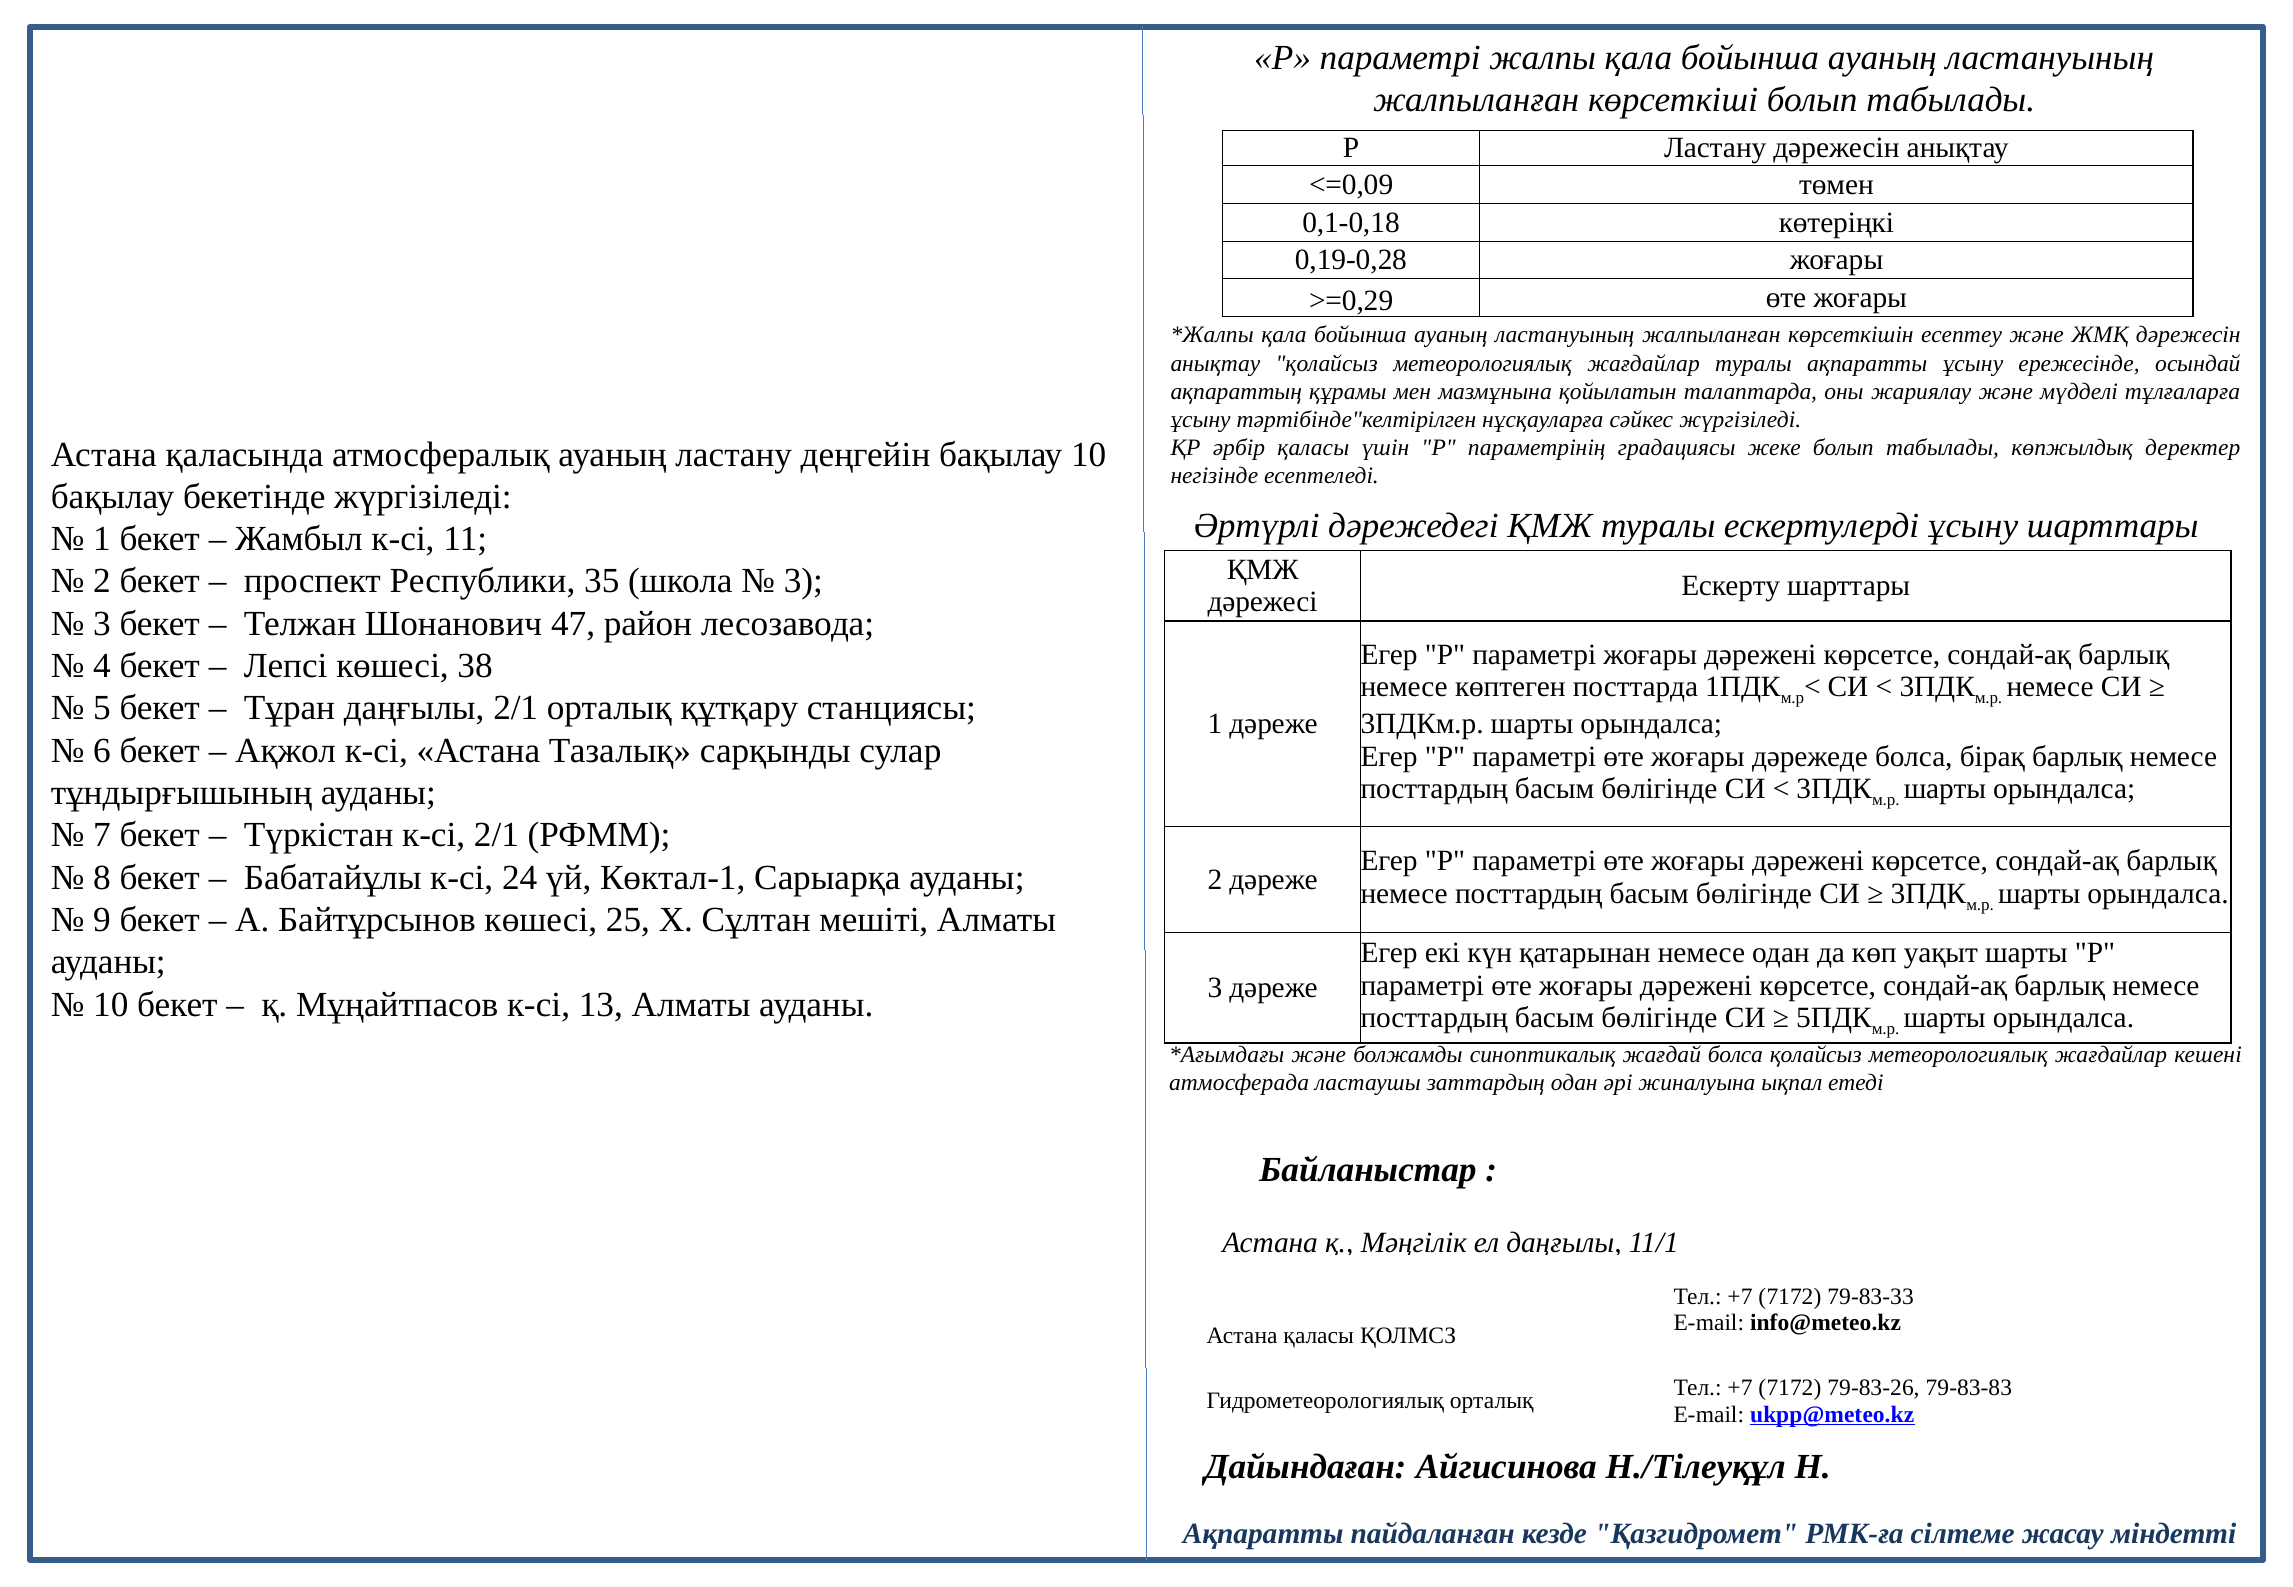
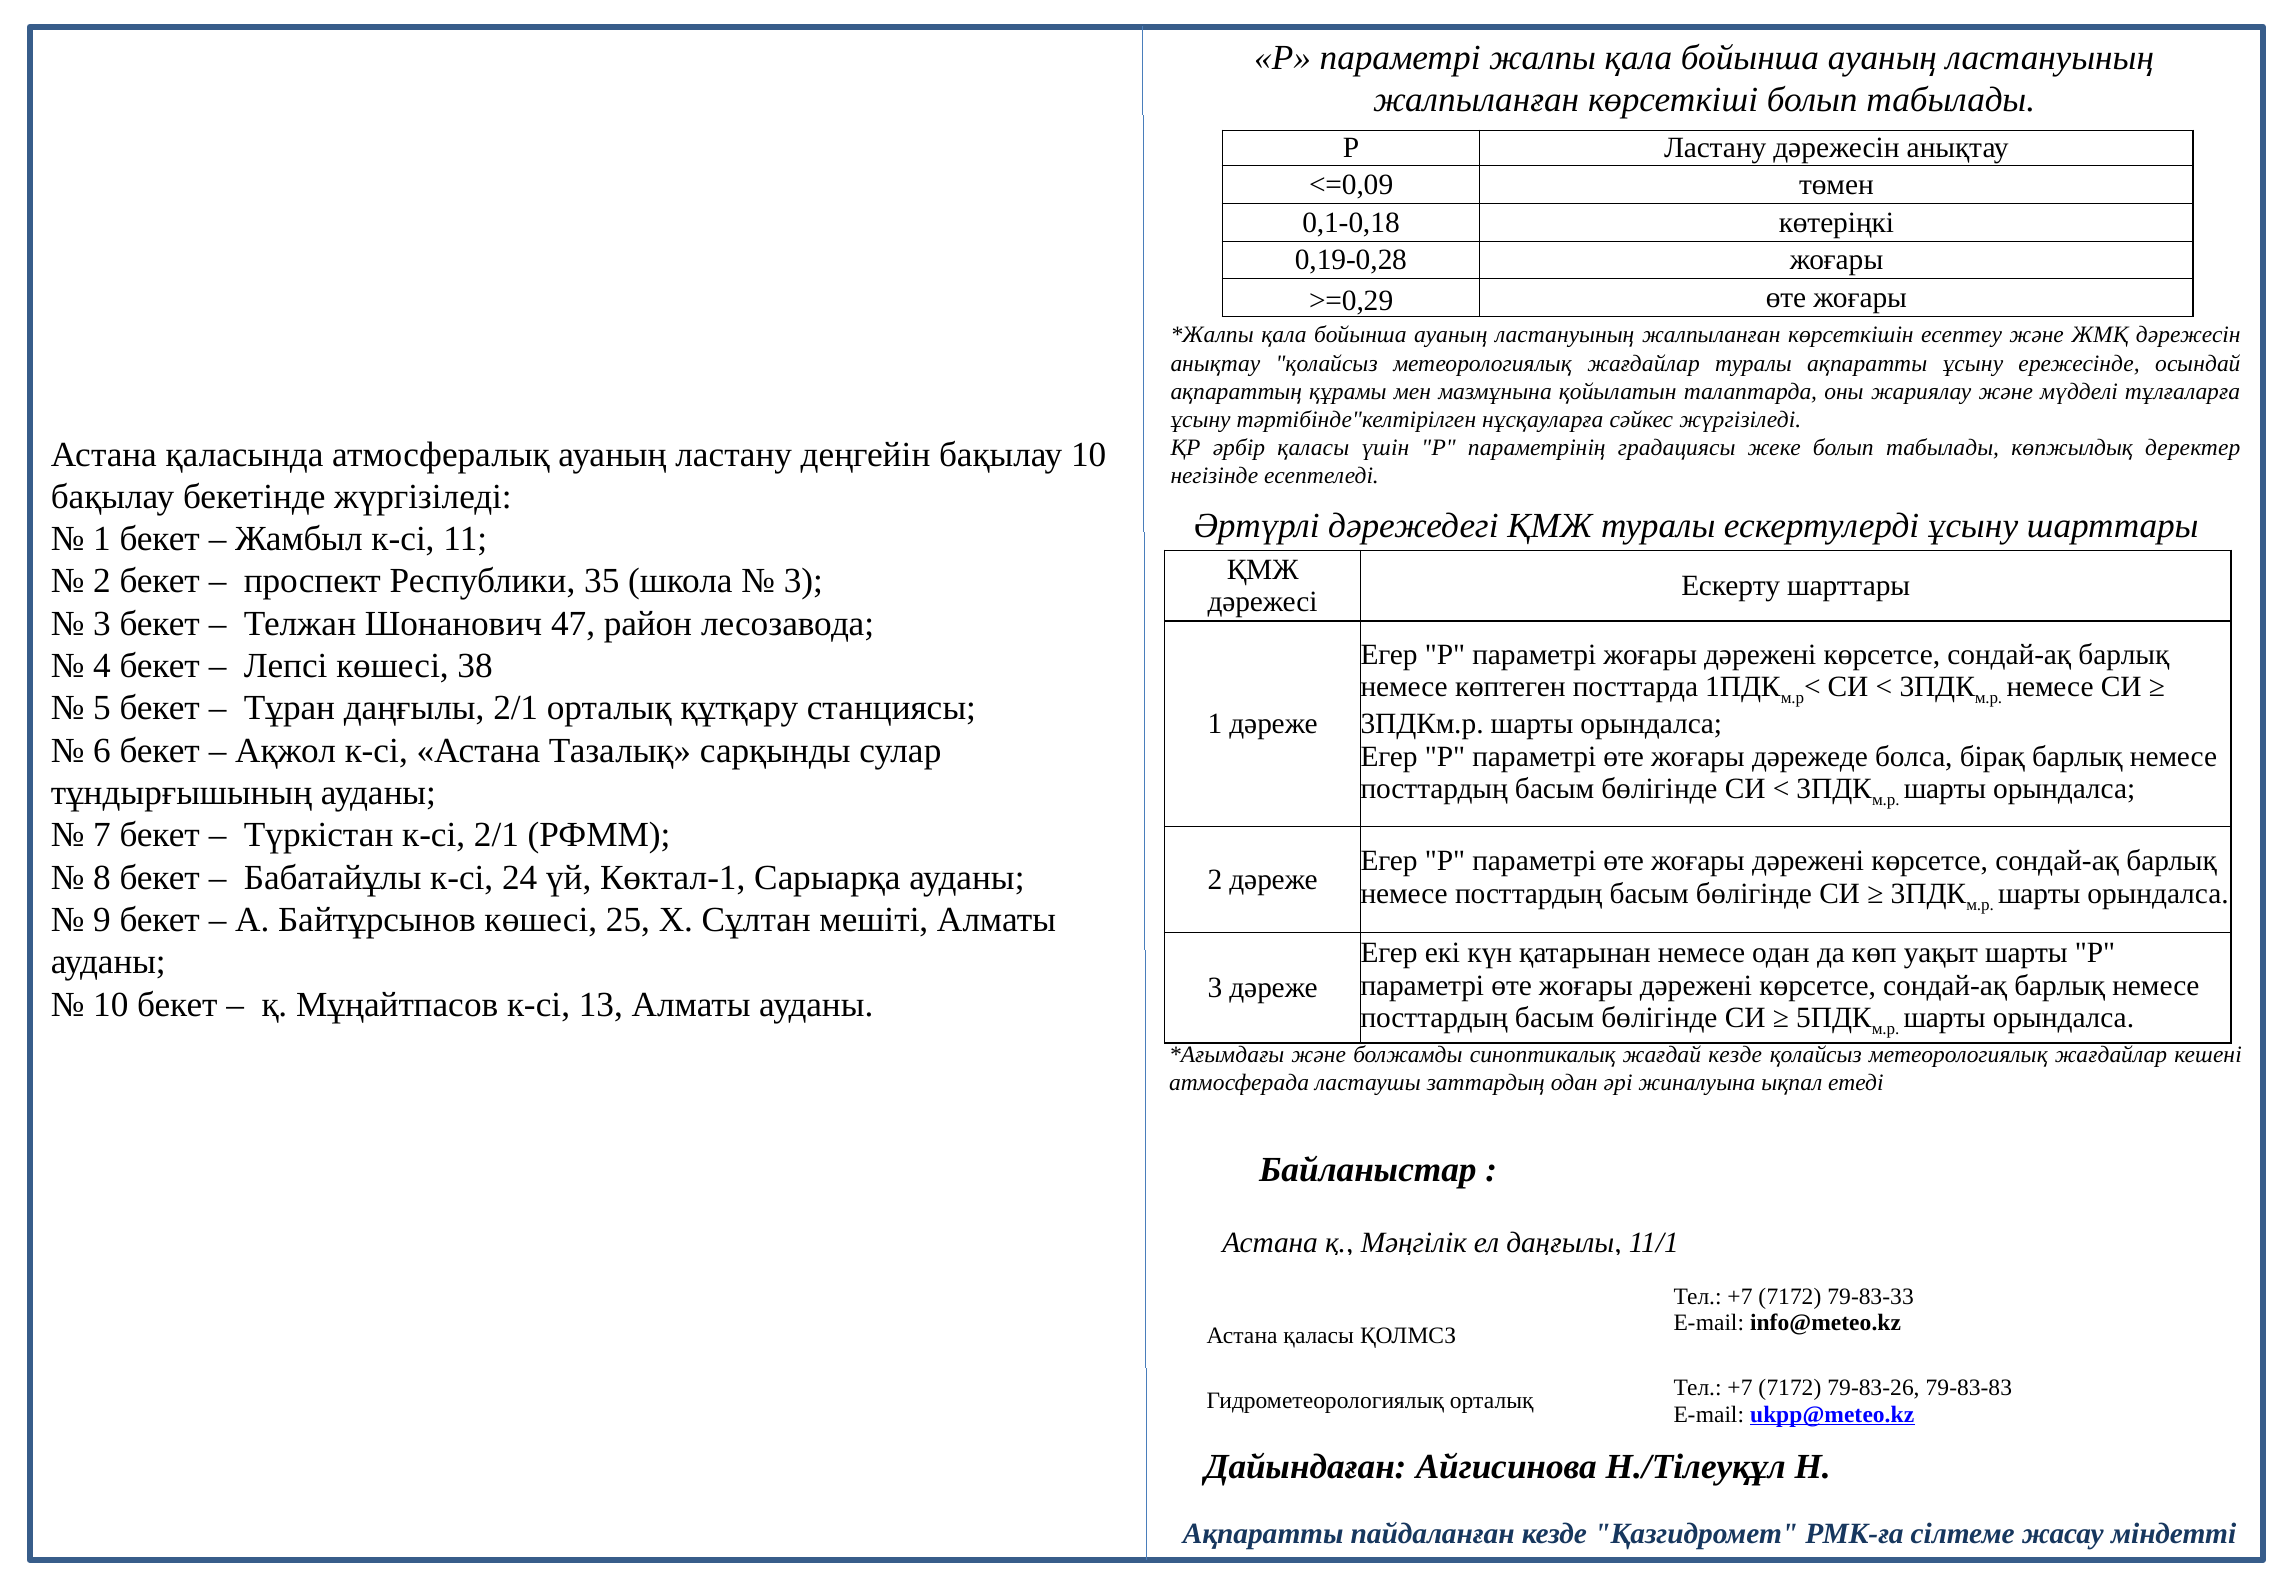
жағдай болса: болса -> кезде (1735, 1055)
